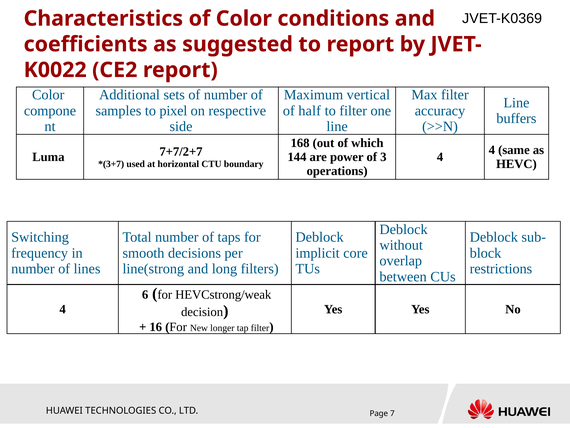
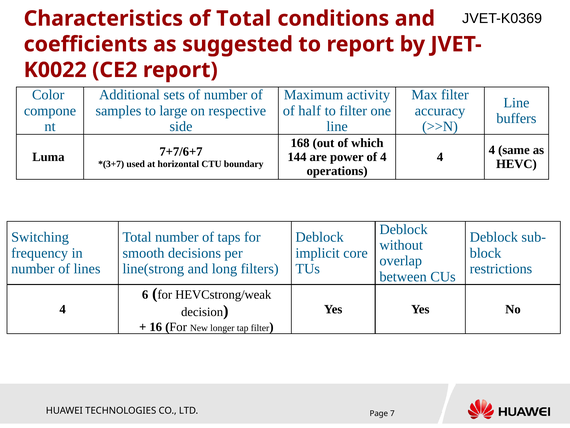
of Color: Color -> Total (244, 19)
vertical: vertical -> activity (368, 95)
pixel: pixel -> large (173, 111)
7+7/2+7: 7+7/2+7 -> 7+7/6+7 (181, 151)
of 3: 3 -> 4 (383, 157)
